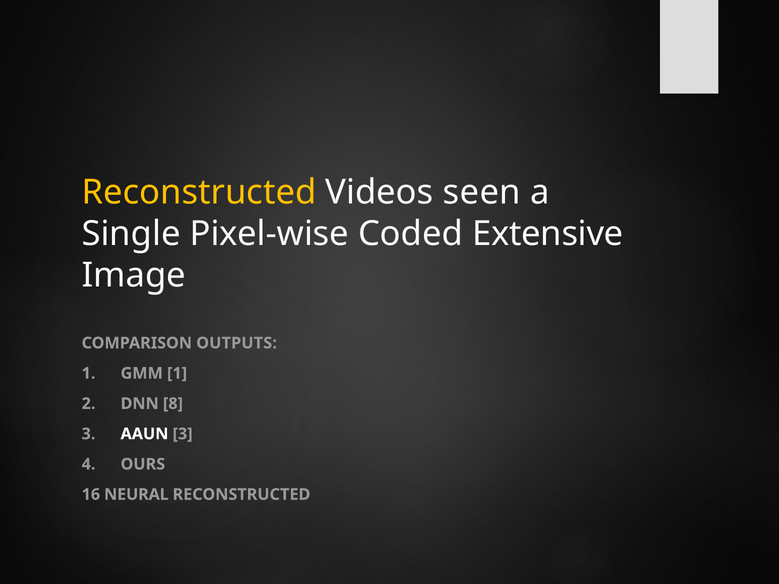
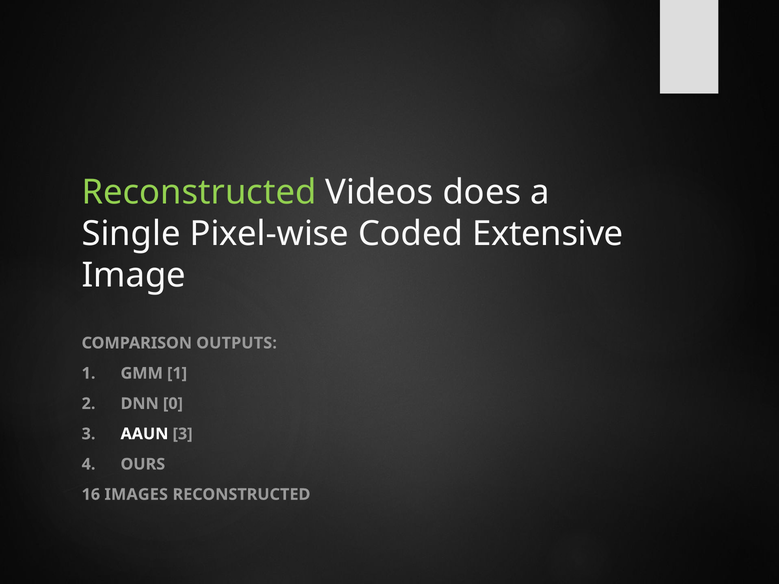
Reconstructed colour: yellow -> light green (199, 192)
seen: seen -> does (482, 192)
8: 8 -> 0 (173, 404)
NEURAL: NEURAL -> IMAGES (136, 495)
